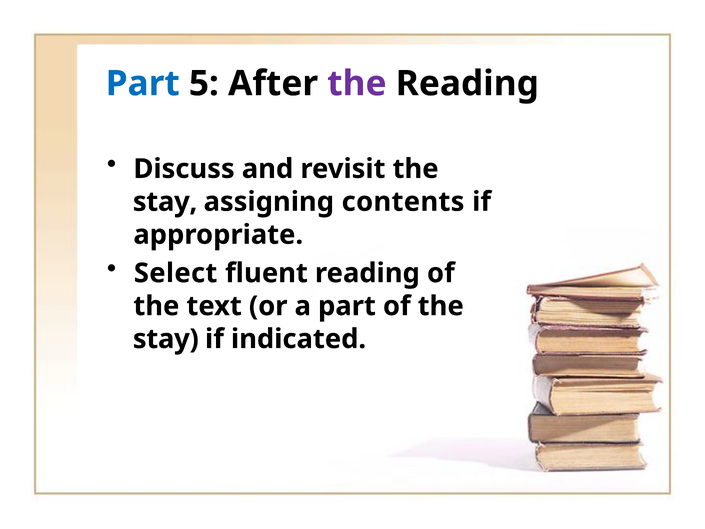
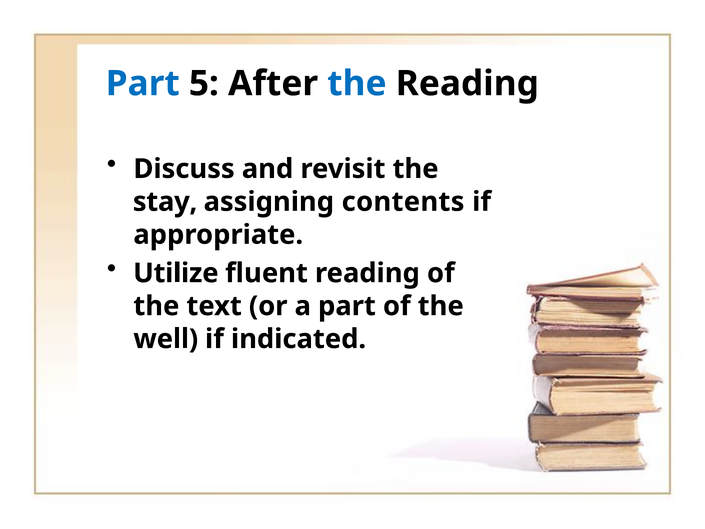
the colour: purple -> blue (357, 84)
Select: Select -> Utilize (176, 273)
stay: stay -> well (166, 339)
